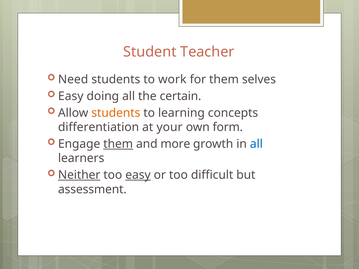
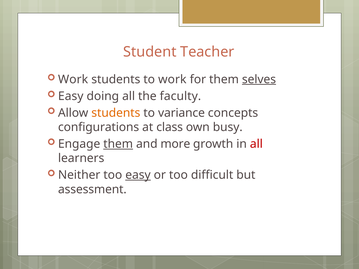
Need: Need -> Work (73, 79)
selves underline: none -> present (259, 79)
certain: certain -> faculty (180, 96)
learning: learning -> variance (181, 113)
differentiation: differentiation -> configurations (99, 127)
your: your -> class (170, 127)
form: form -> busy (228, 127)
all colour: blue -> red (256, 144)
Neither underline: present -> none (79, 175)
